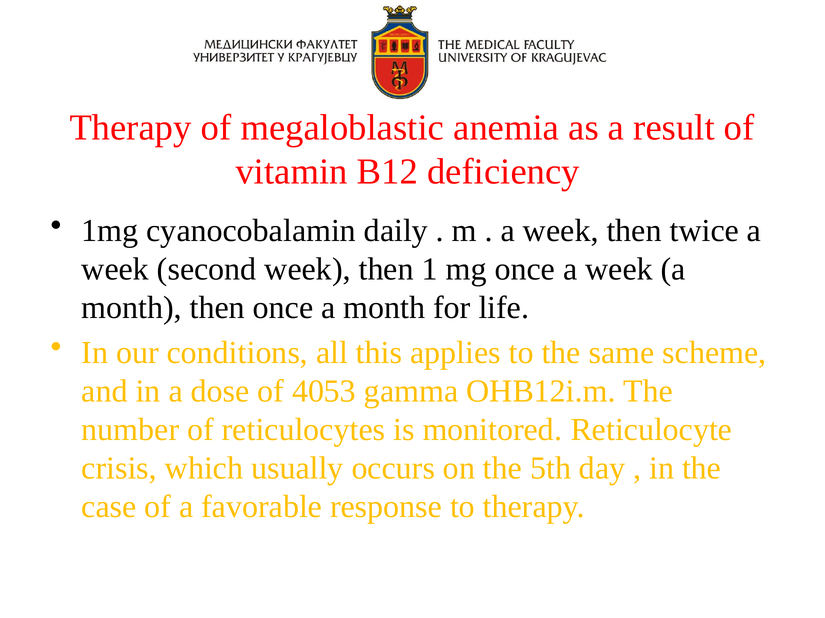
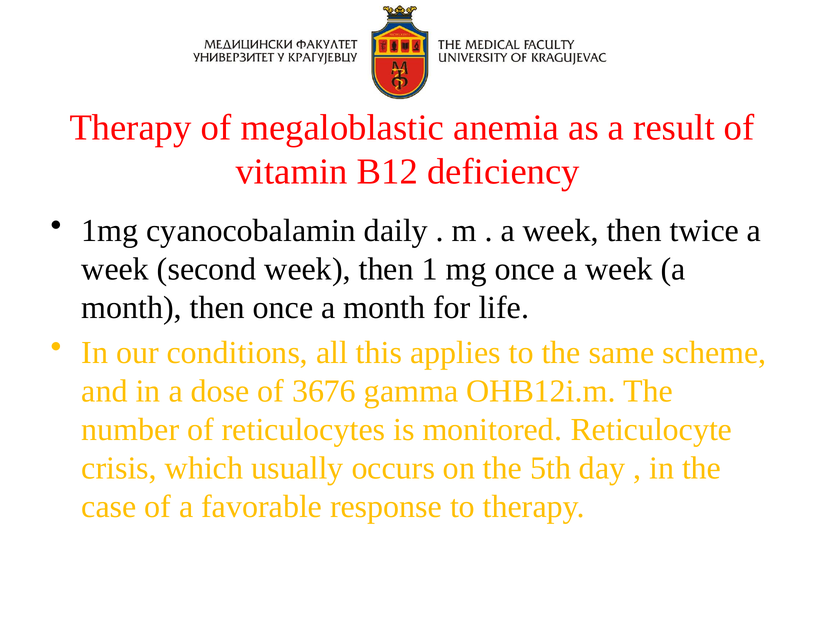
4053: 4053 -> 3676 (324, 392)
